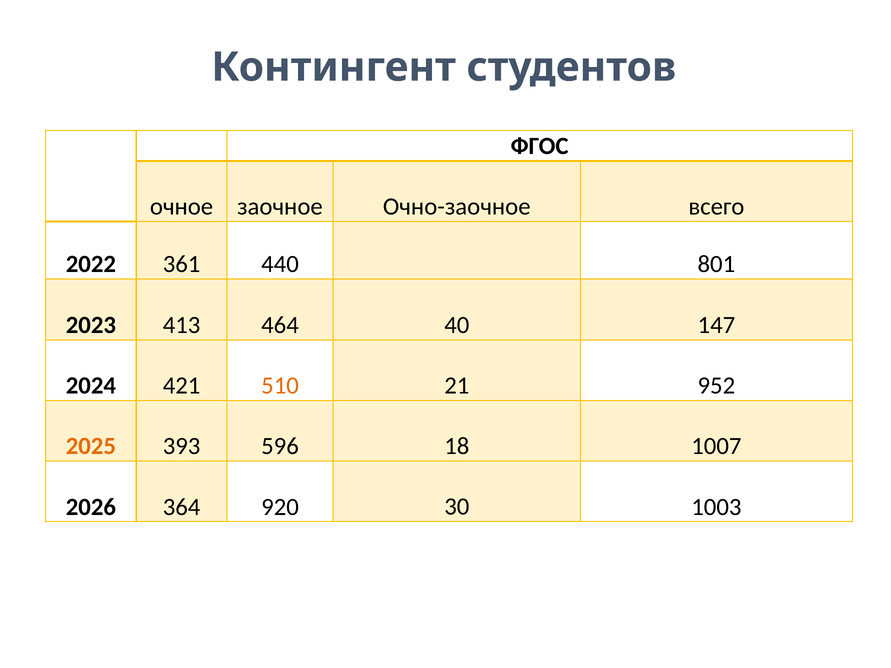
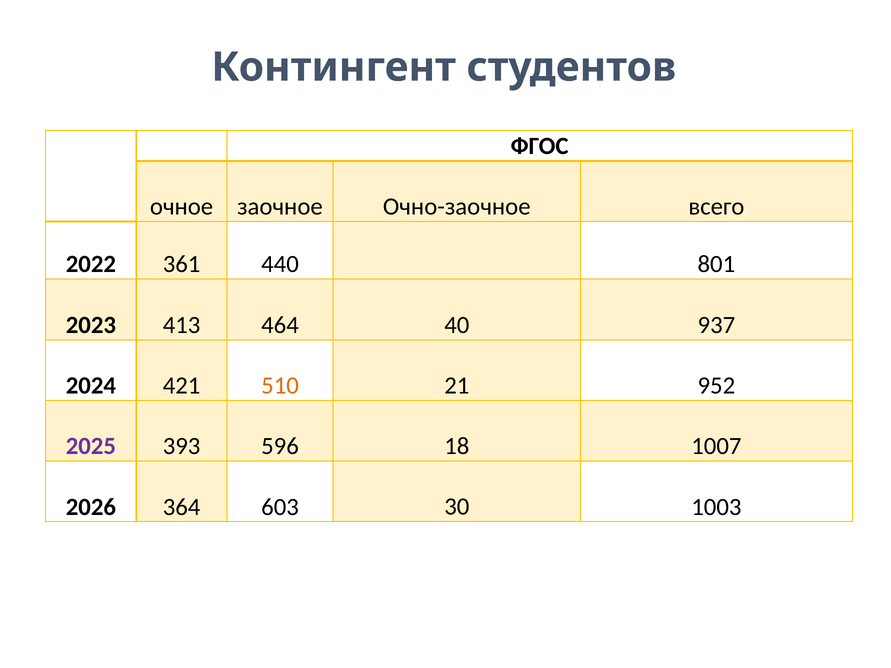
147: 147 -> 937 (716, 325)
2025 colour: orange -> purple (91, 446)
920: 920 -> 603 (280, 507)
